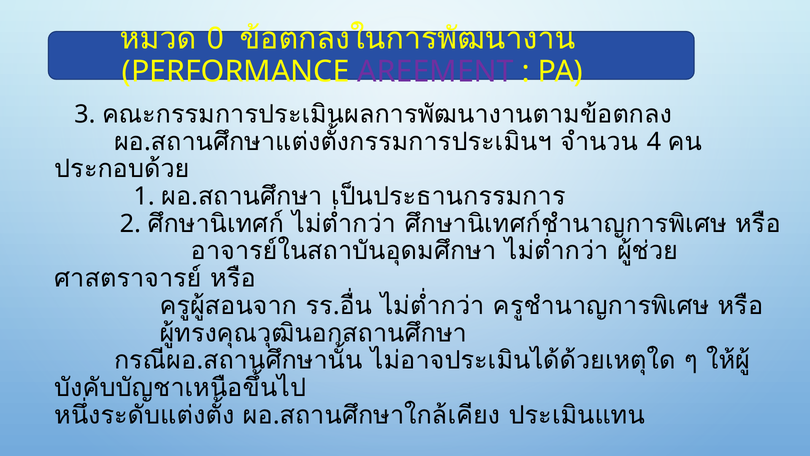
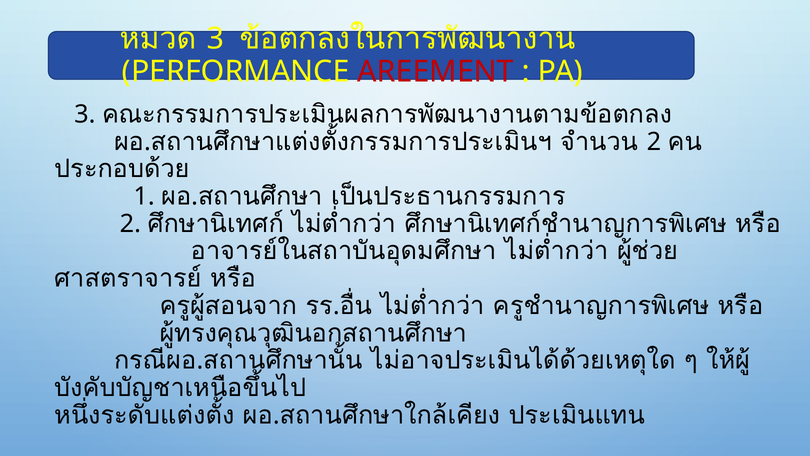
0: 0 -> 3 (215, 39)
AREEMENT colour: purple -> red (436, 72)
4: 4 -> 2 (654, 142)
